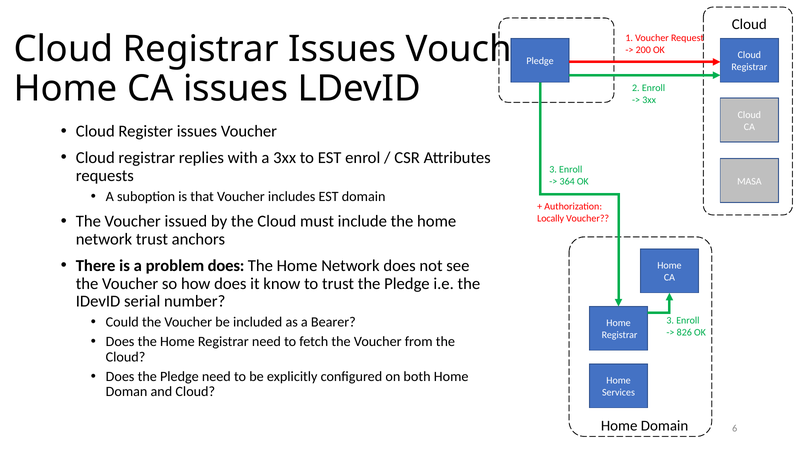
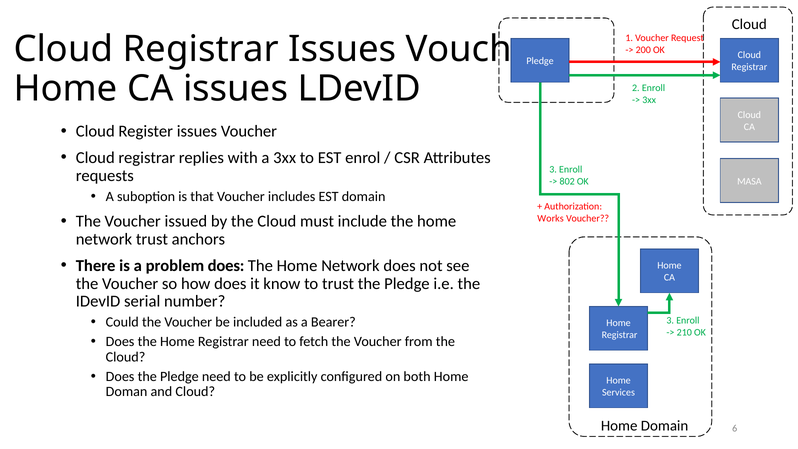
364: 364 -> 802 (567, 181)
Locally: Locally -> Works (551, 218)
826: 826 -> 210 (684, 332)
